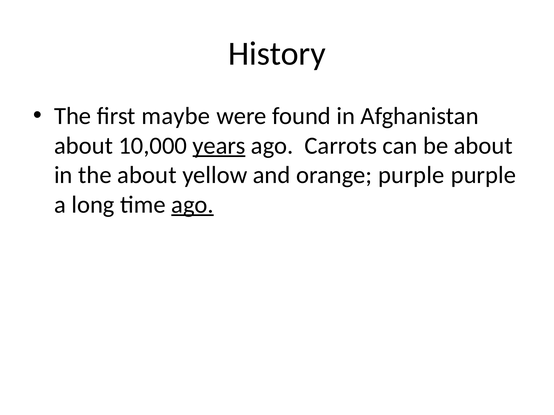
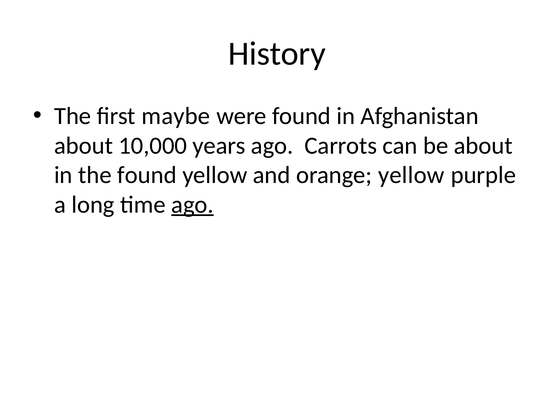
years underline: present -> none (219, 146)
the about: about -> found (147, 175)
orange purple: purple -> yellow (411, 175)
